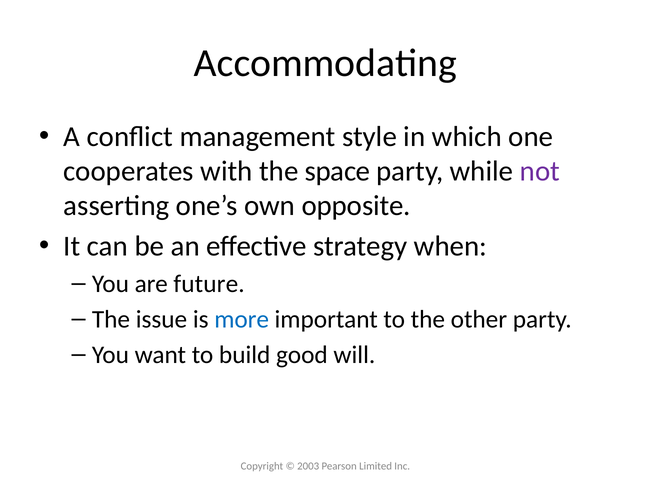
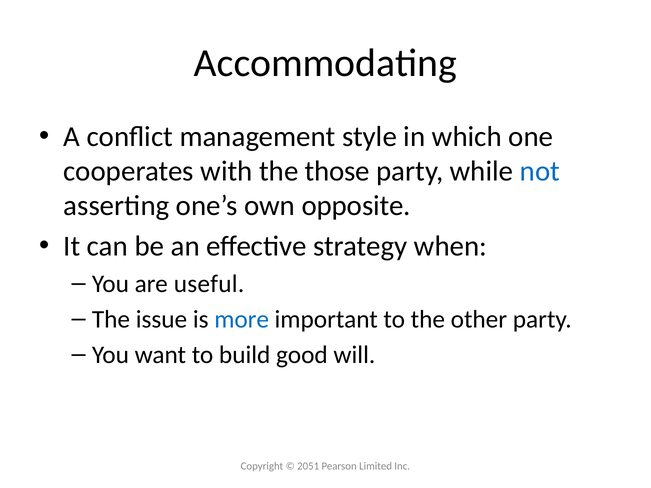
space: space -> those (337, 171)
not colour: purple -> blue (540, 171)
future: future -> useful (209, 284)
2003: 2003 -> 2051 (308, 466)
